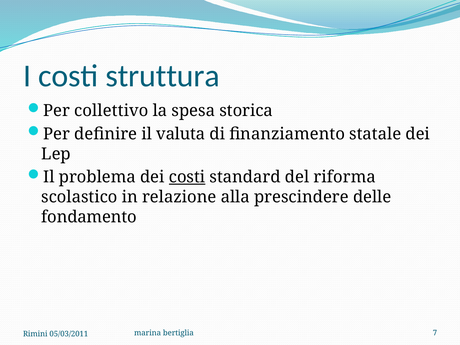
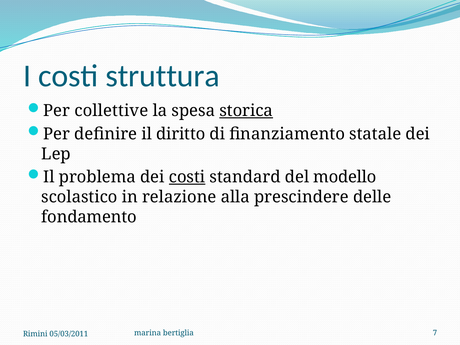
collettivo: collettivo -> collettive (111, 111)
storica underline: none -> present (246, 111)
valuta: valuta -> diritto (181, 134)
riforma: riforma -> modello (345, 177)
